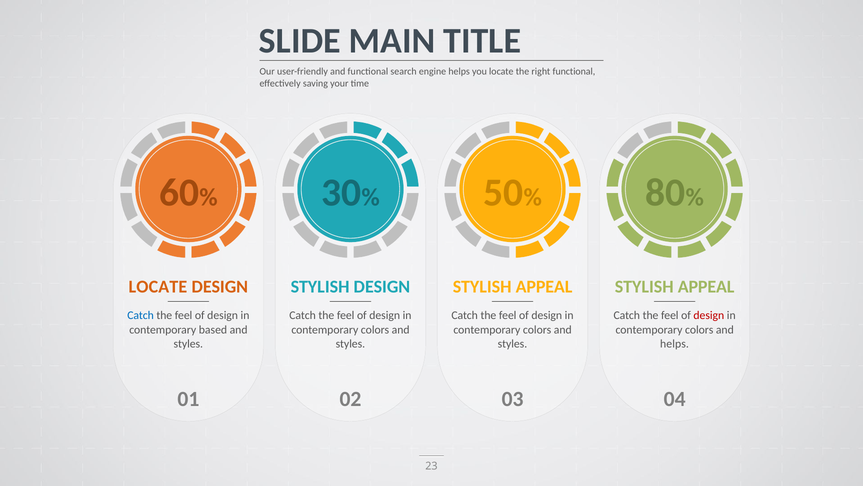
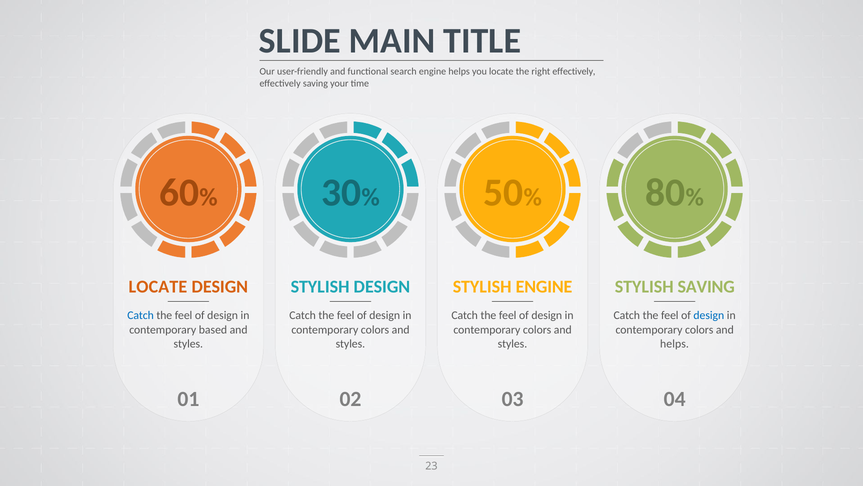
right functional: functional -> effectively (574, 71)
APPEAL: APPEAL -> ENGINE (544, 286)
APPEAL: APPEAL -> SAVING (706, 286)
design colour: red -> blue (709, 315)
